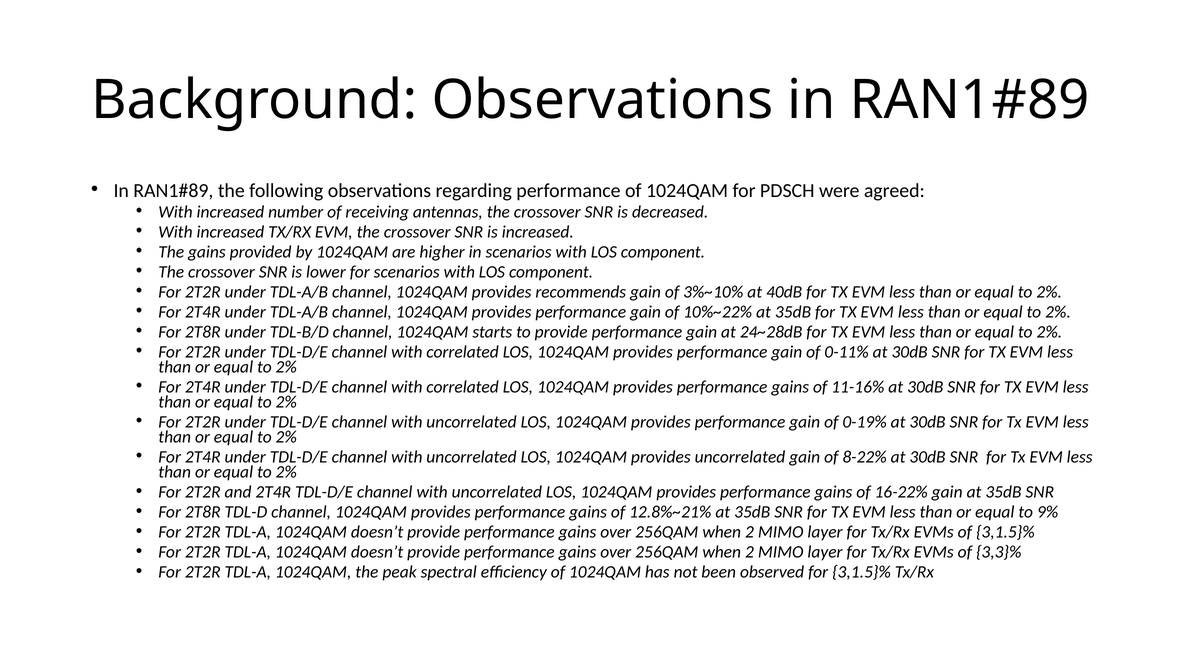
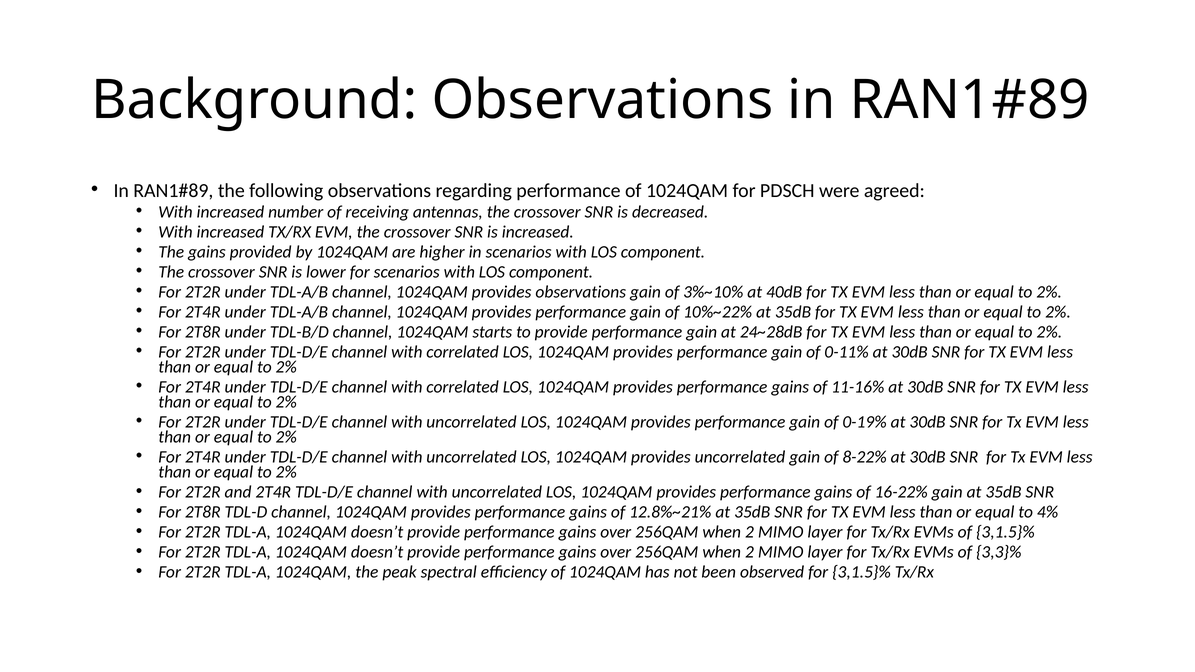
provides recommends: recommends -> observations (581, 292)
9%: 9% -> 4% (1048, 512)
